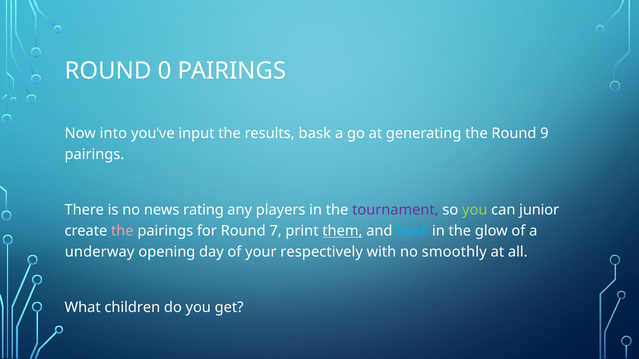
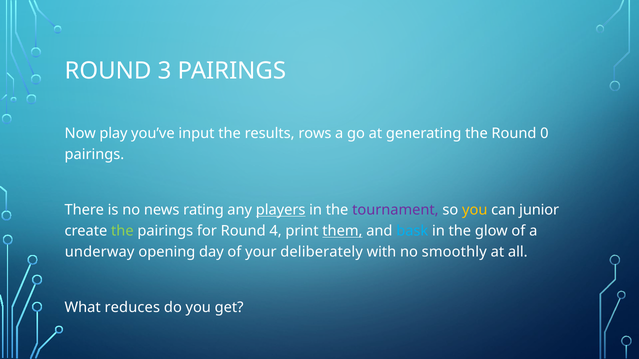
0: 0 -> 3 (164, 71)
into: into -> play (113, 134)
results bask: bask -> rows (315, 134)
9: 9 -> 0 (544, 134)
players underline: none -> present (281, 210)
you colour: light green -> yellow (475, 210)
the colour: pink -> light green (122, 231)
7: 7 -> 4 (276, 231)
respectively: respectively -> deliberately (322, 252)
children: children -> reduces (132, 308)
